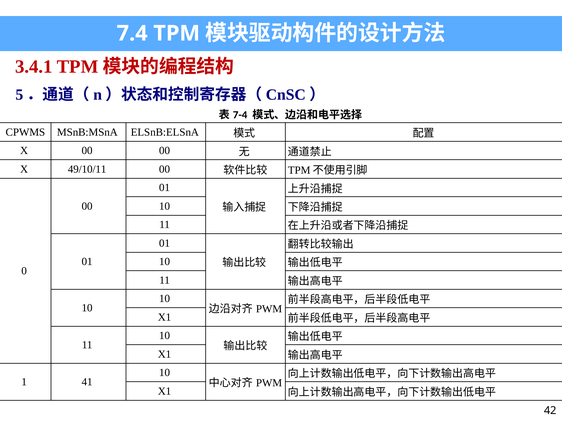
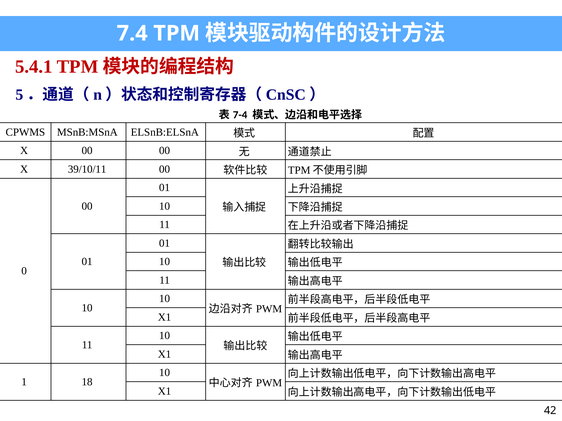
3.4.1: 3.4.1 -> 5.4.1 (34, 67)
49/10/11: 49/10/11 -> 39/10/11 (87, 169)
41: 41 -> 18 (87, 382)
